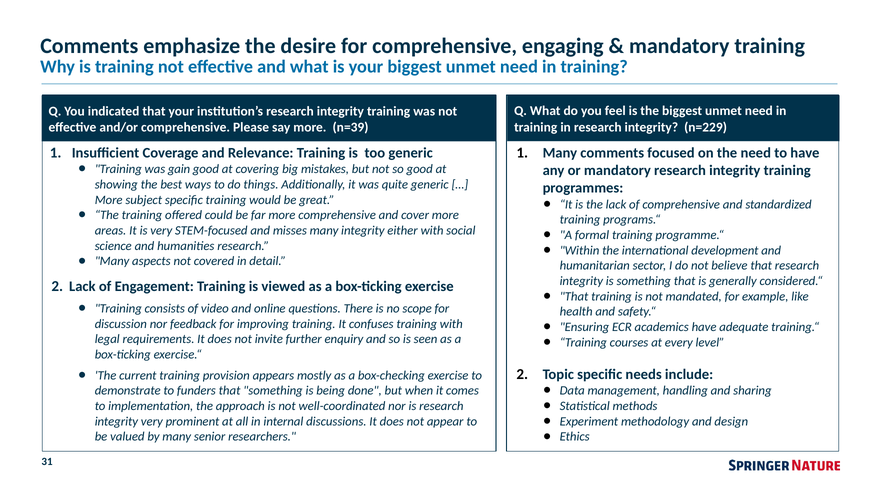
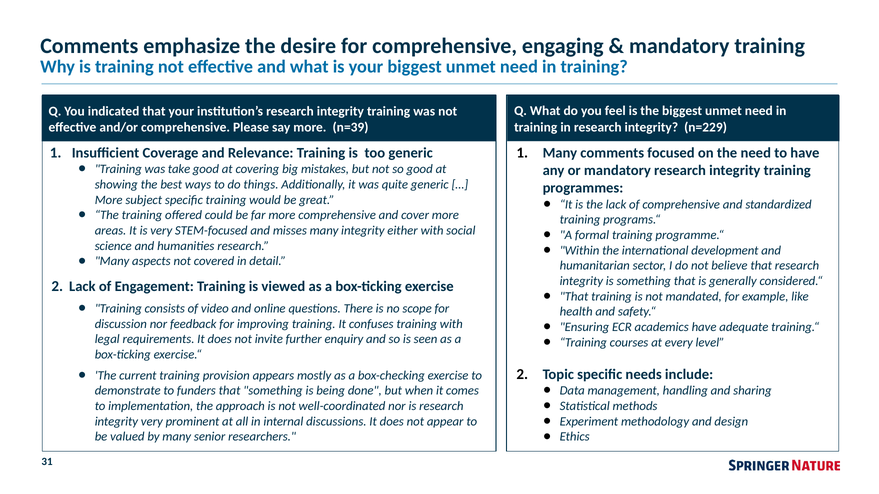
gain: gain -> take (179, 169)
